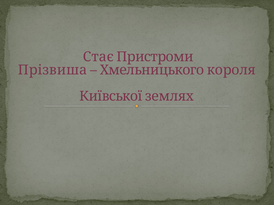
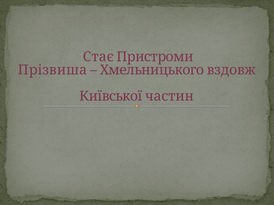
короля: короля -> вздовж (231, 70)
землях: землях -> частин (169, 96)
